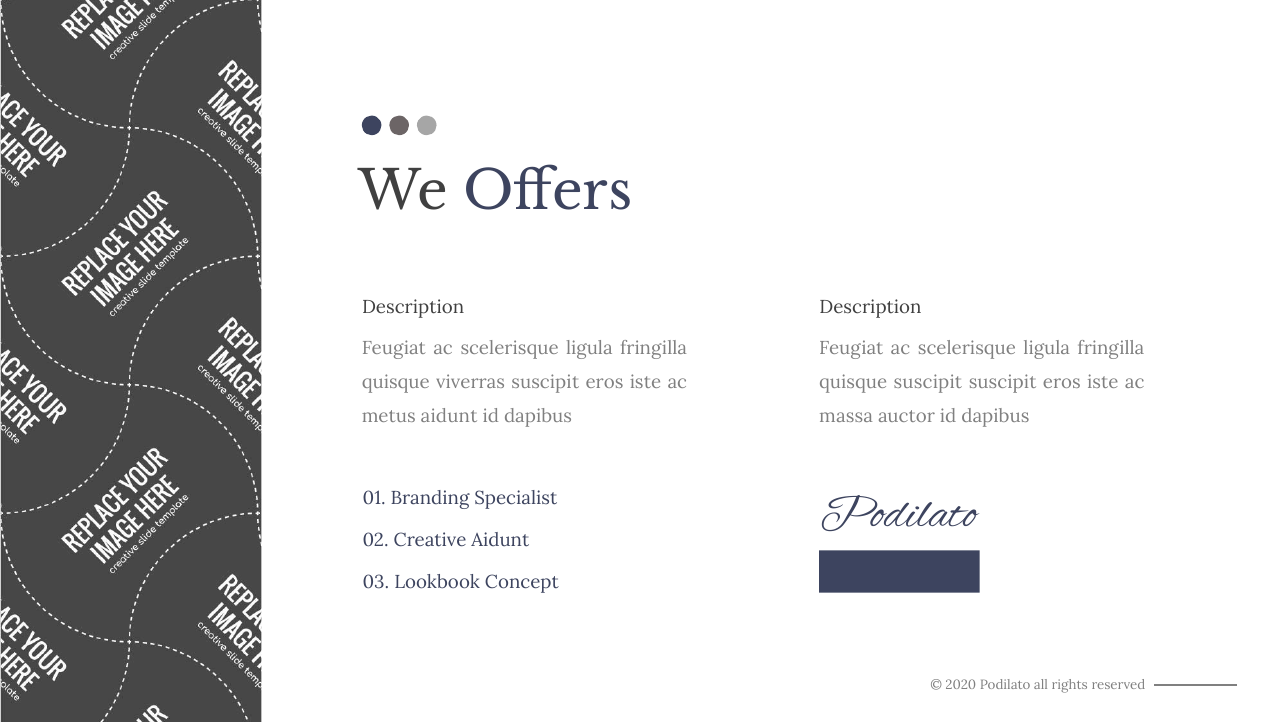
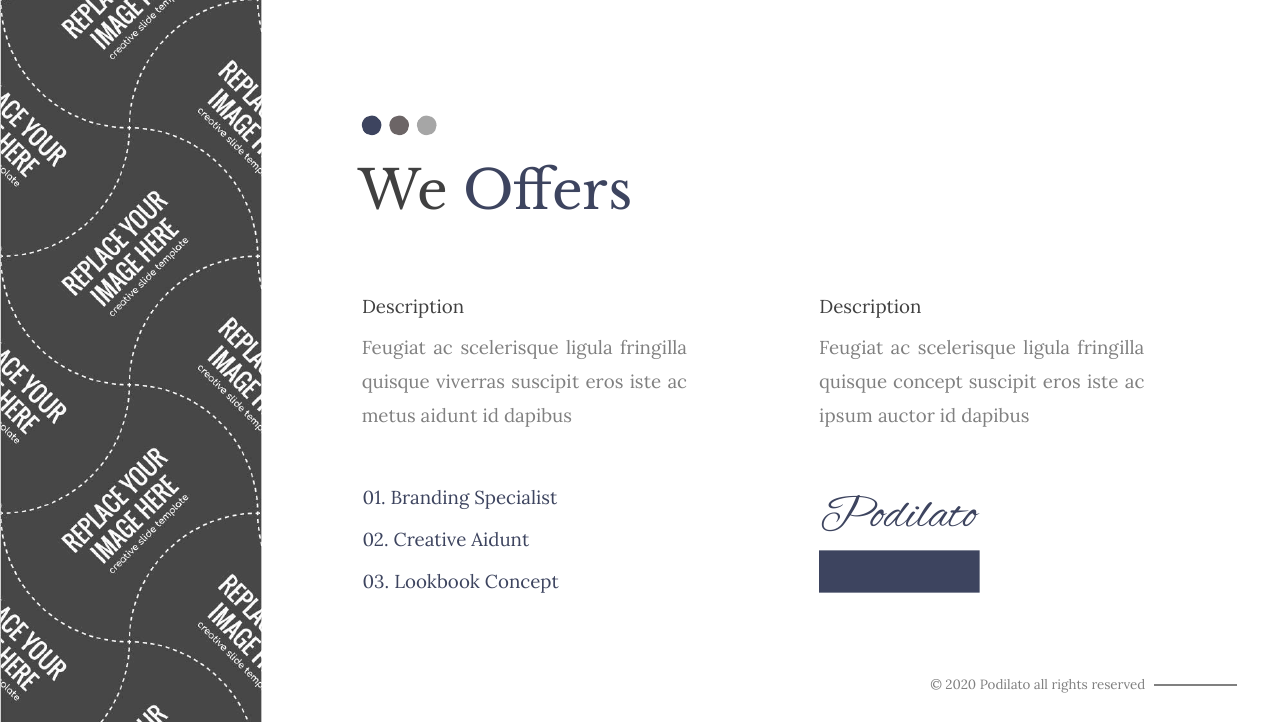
quisque suscipit: suscipit -> concept (928, 382)
massa: massa -> ipsum (846, 416)
